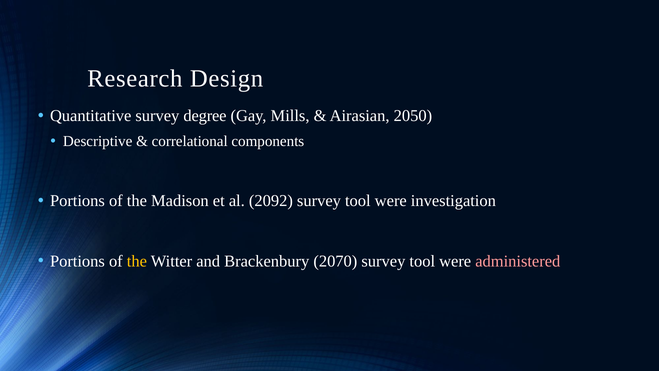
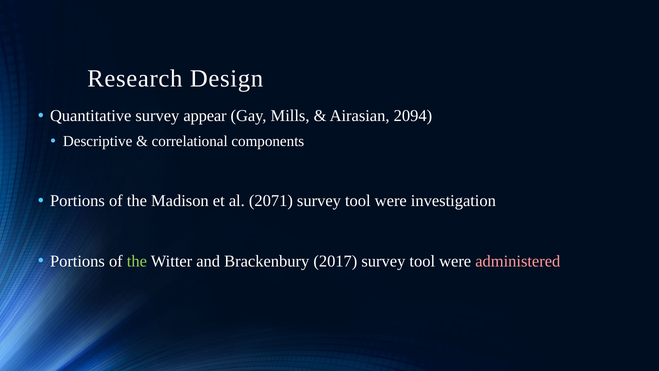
degree: degree -> appear (205, 116)
2050: 2050 -> 2094 (413, 116)
2092: 2092 -> 2071 (271, 201)
the colour: yellow -> light green (137, 261)
2070: 2070 -> 2017 (335, 261)
